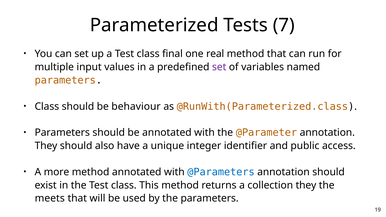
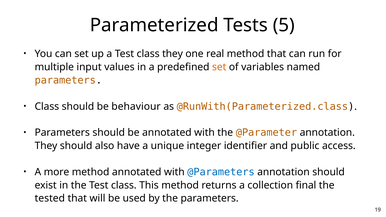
7: 7 -> 5 (284, 25)
class final: final -> they (173, 54)
set colour: purple -> orange (219, 67)
collection they: they -> final (306, 185)
meets: meets -> tested (50, 198)
